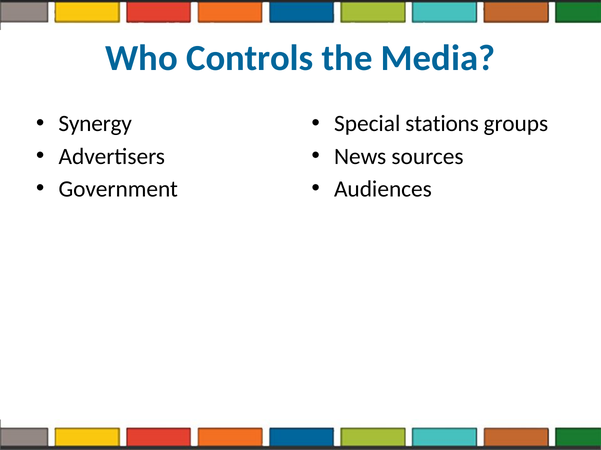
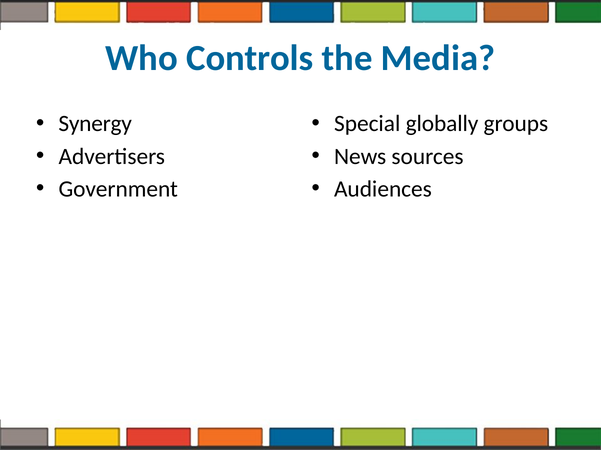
stations: stations -> globally (442, 124)
